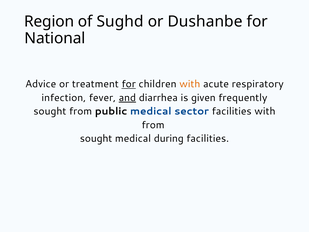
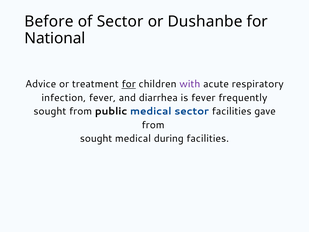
Region: Region -> Before (49, 22)
of Sughd: Sughd -> Sector (120, 22)
with colour: orange -> purple (190, 84)
and underline: present -> none (127, 98)
is given: given -> fever (203, 98)
facilities with: with -> gave (265, 111)
